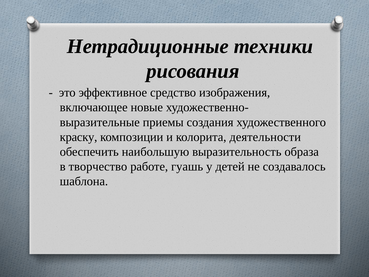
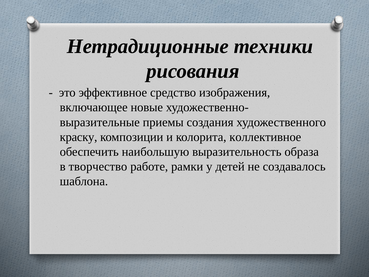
деятельности: деятельности -> коллективное (265, 137)
гуашь: гуашь -> рамки (187, 166)
